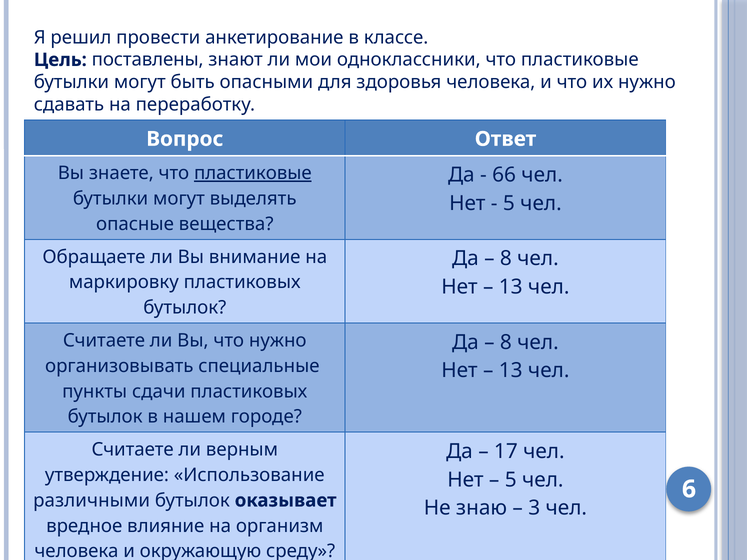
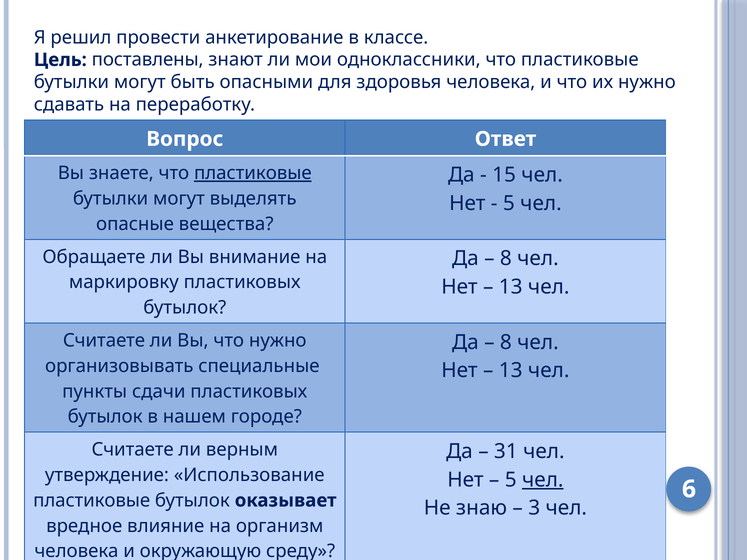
66: 66 -> 15 (504, 175)
17: 17 -> 31 (506, 452)
чел underline: none -> present (543, 480)
различными: различными -> пластиковые (92, 501)
